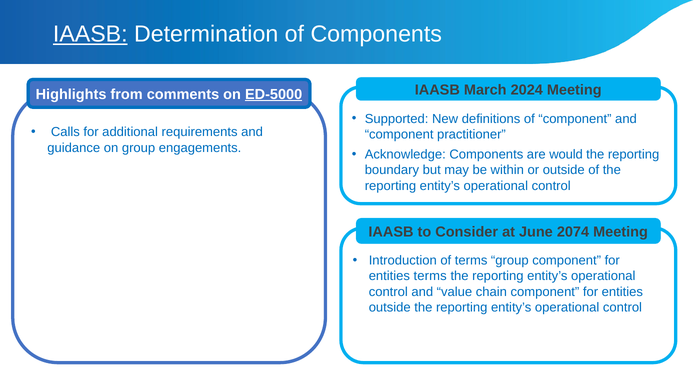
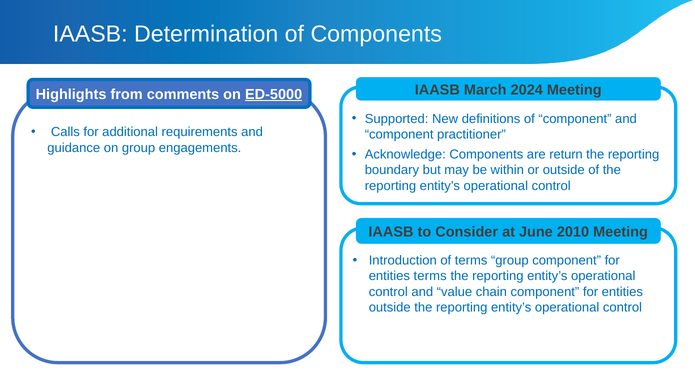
IAASB underline: present -> none (90, 34)
would: would -> return (566, 154)
2074: 2074 -> 2010 (573, 232)
